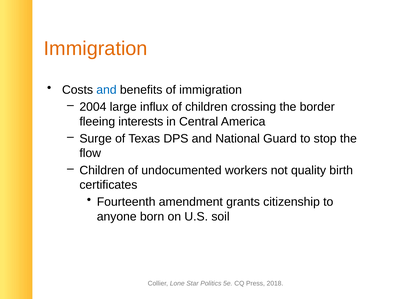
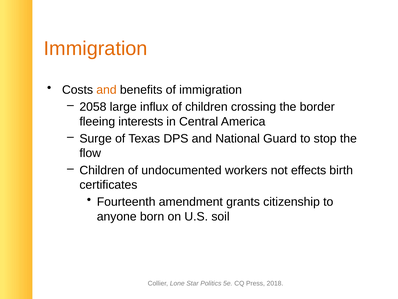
and colour: blue -> orange (106, 90)
2004: 2004 -> 2058 (93, 107)
quality: quality -> effects (309, 170)
